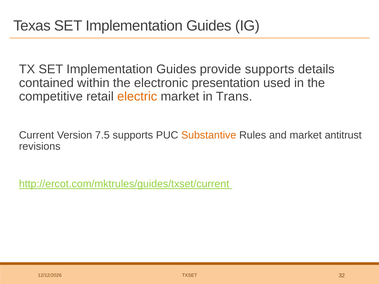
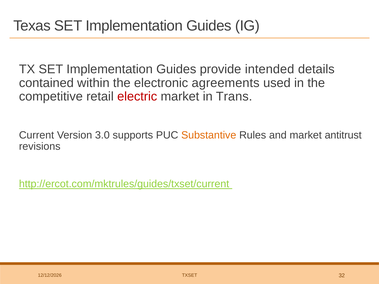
provide supports: supports -> intended (270, 69)
presentation: presentation -> agreements (226, 83)
electric colour: orange -> red (137, 97)
7.5: 7.5 -> 3.0 (102, 135)
